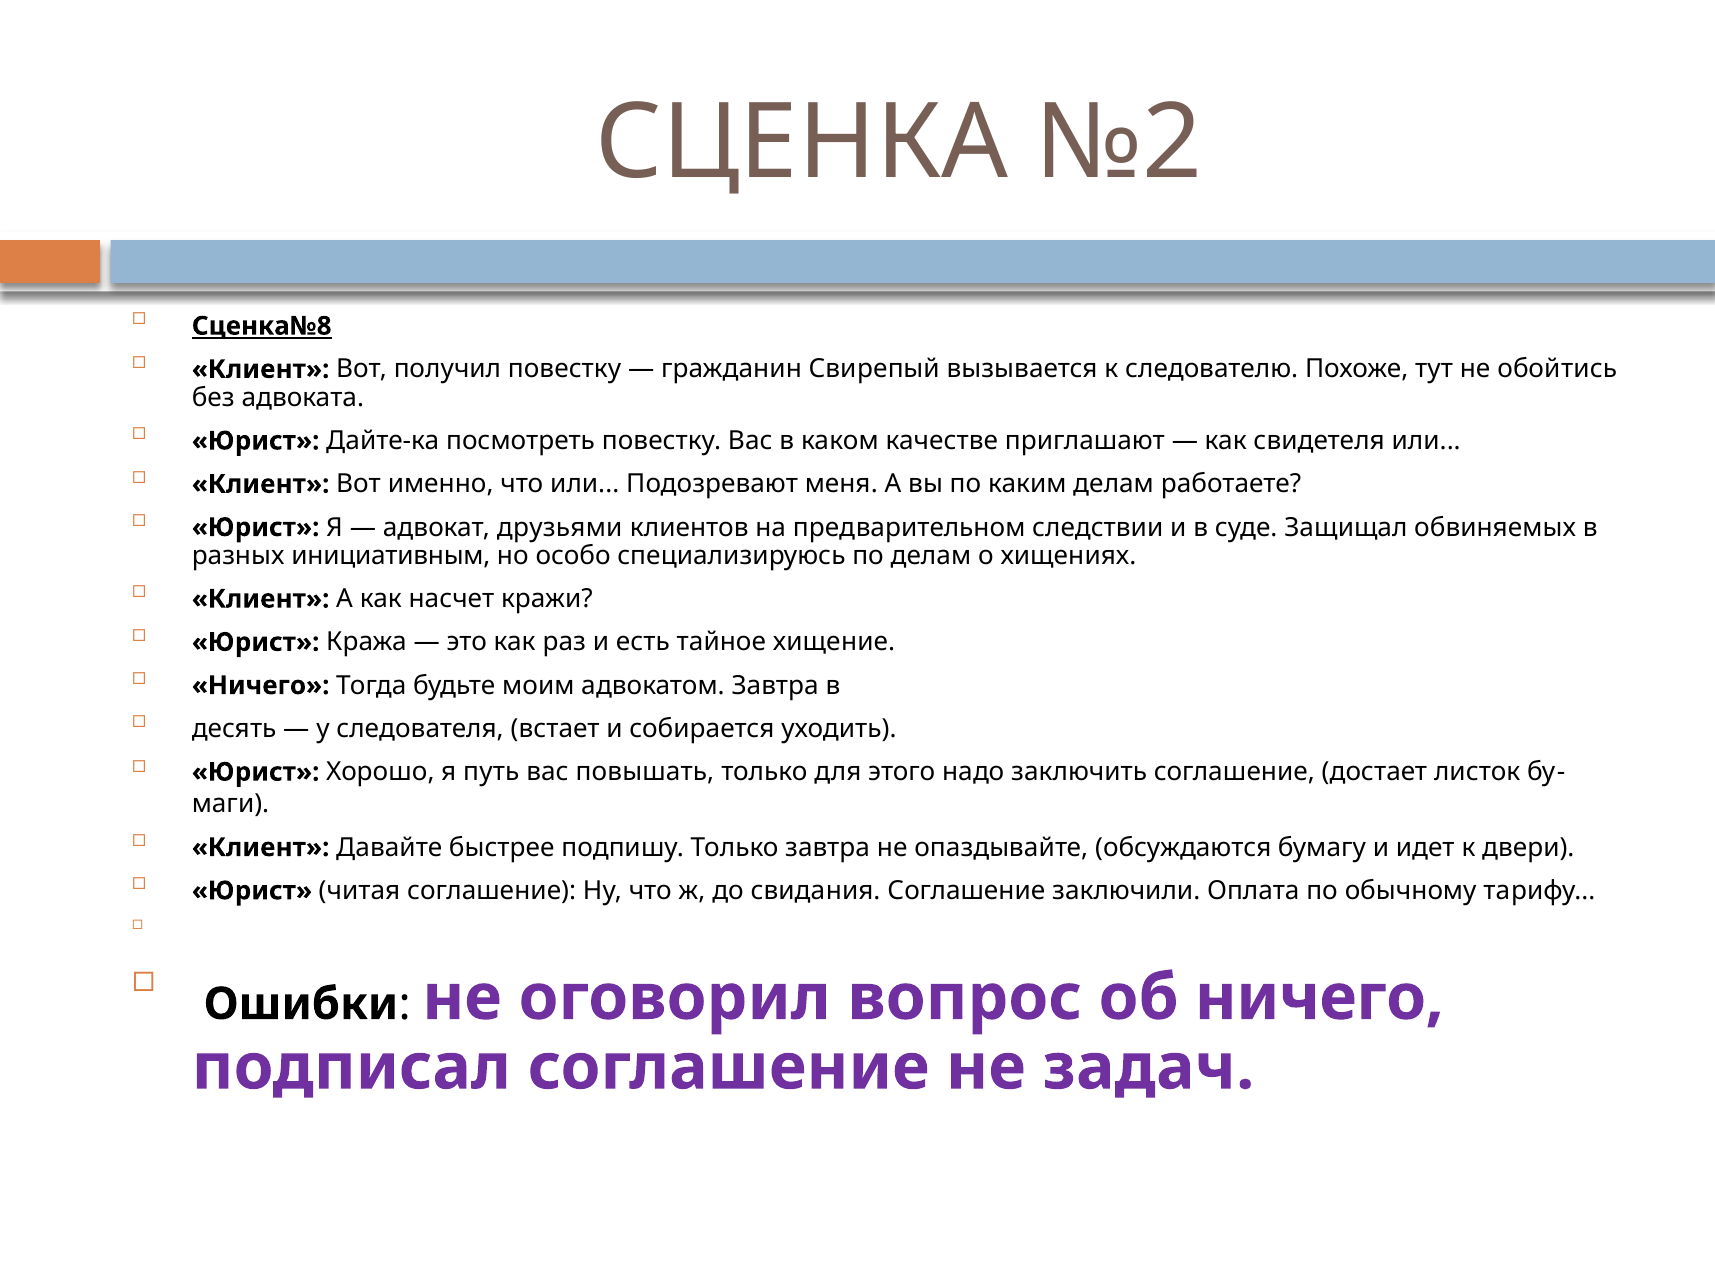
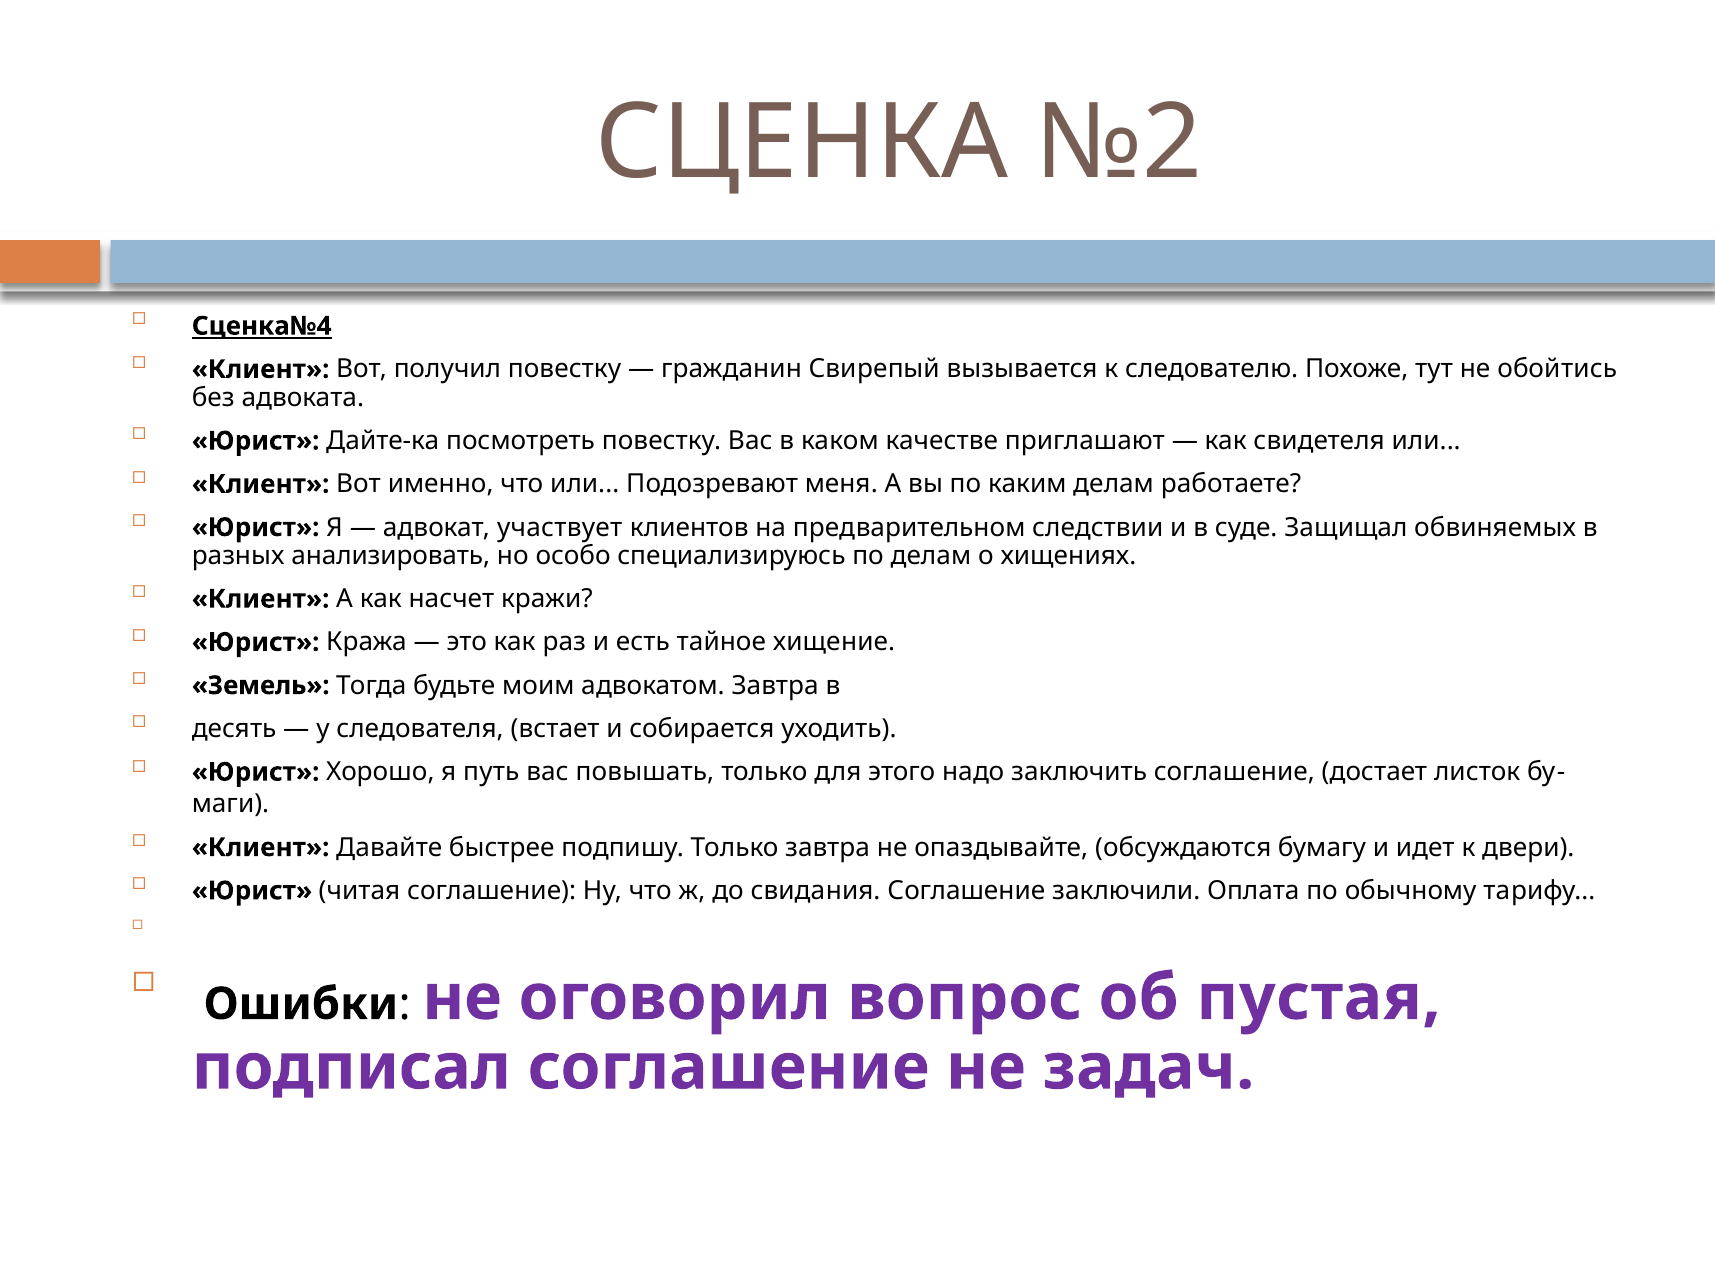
Сценка№8: Сценка№8 -> Сценка№4 (262, 326)
друзьями: друзьями -> участвует (560, 528)
инициативным: инициативным -> анализировать (391, 556)
Ничего: Ничего -> Земель (261, 686)
об ничего: ничего -> пустая (1319, 998)
